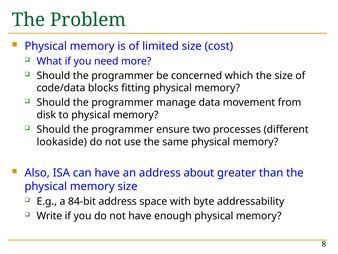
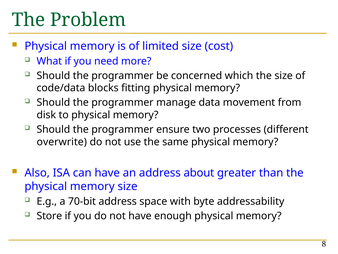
lookaside: lookaside -> overwrite (62, 142)
84-bit: 84-bit -> 70-bit (82, 201)
Write: Write -> Store (49, 216)
